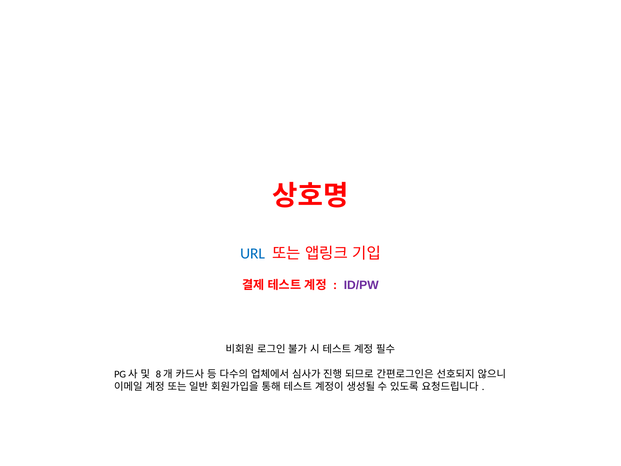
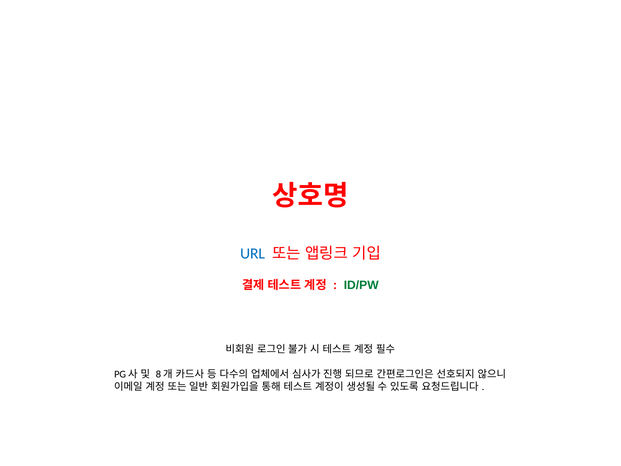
ID/PW colour: purple -> green (361, 285)
